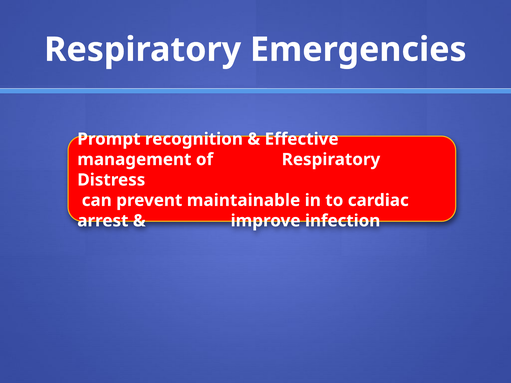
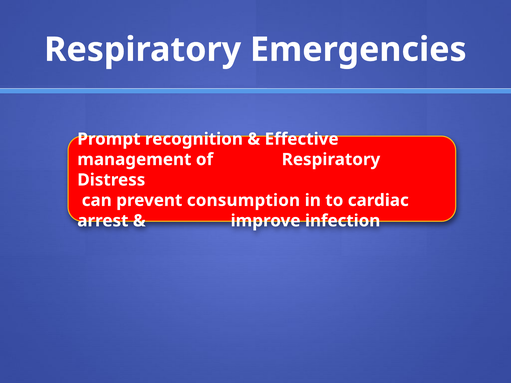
maintainable: maintainable -> consumption (243, 200)
